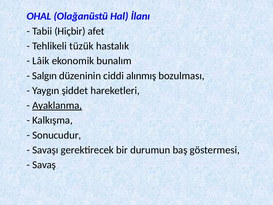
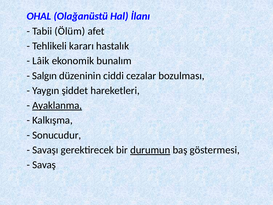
Hiçbir: Hiçbir -> Ölüm (70, 31)
tüzük: tüzük -> kararı (82, 46)
alınmış: alınmış -> cezalar (141, 76)
durumun underline: none -> present (150, 150)
